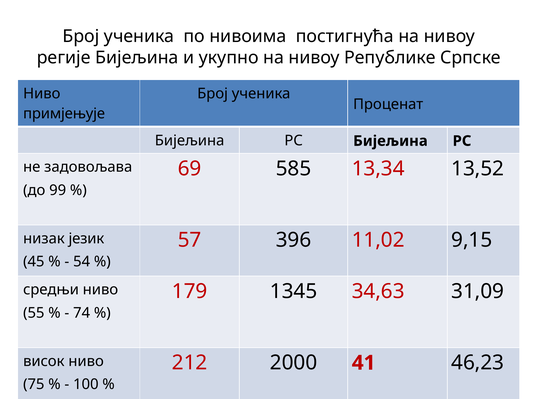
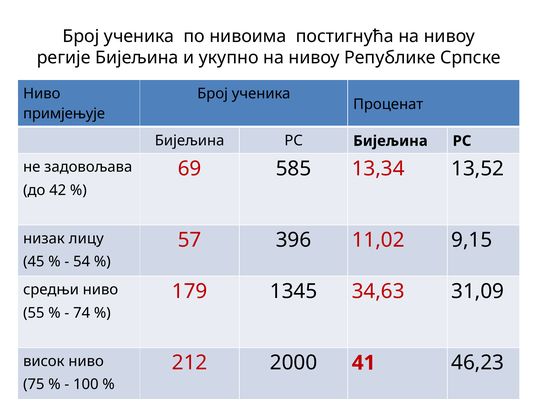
99: 99 -> 42 (58, 191)
језик: језик -> лицу (86, 239)
